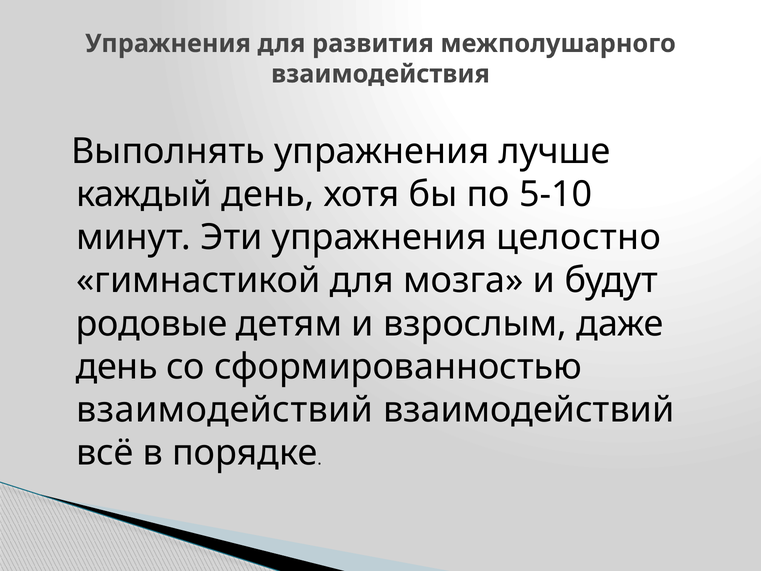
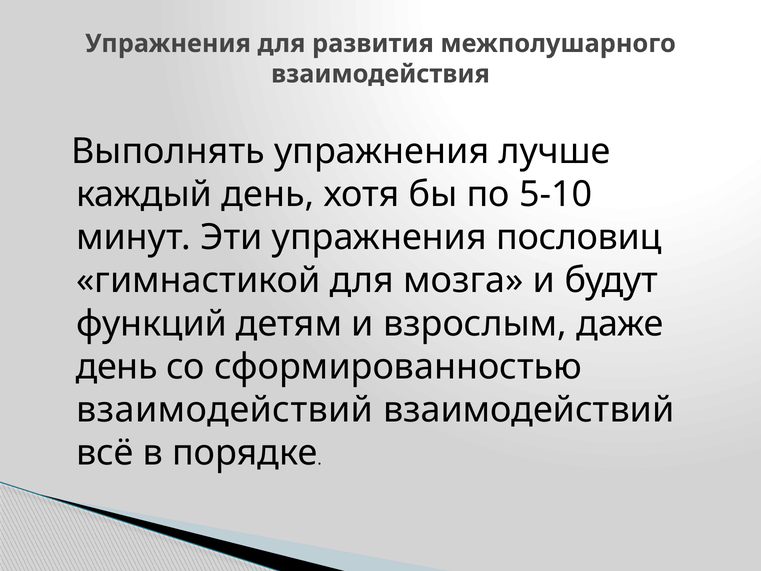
целостно: целостно -> пословиц (579, 237)
родовые: родовые -> функций (152, 324)
